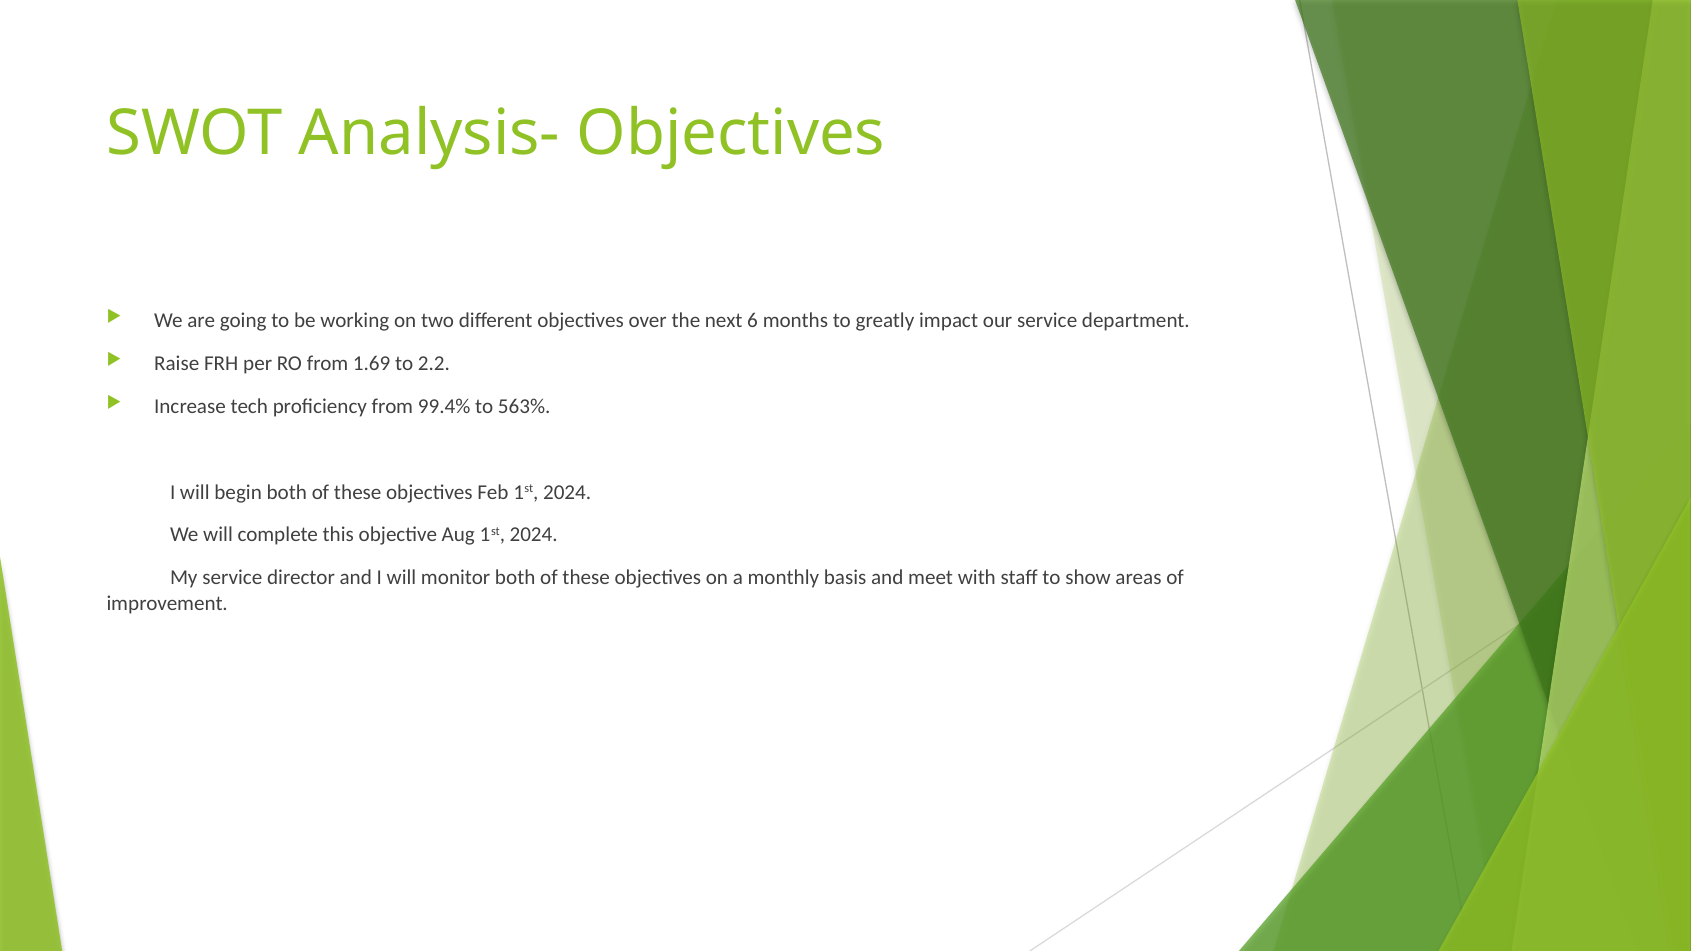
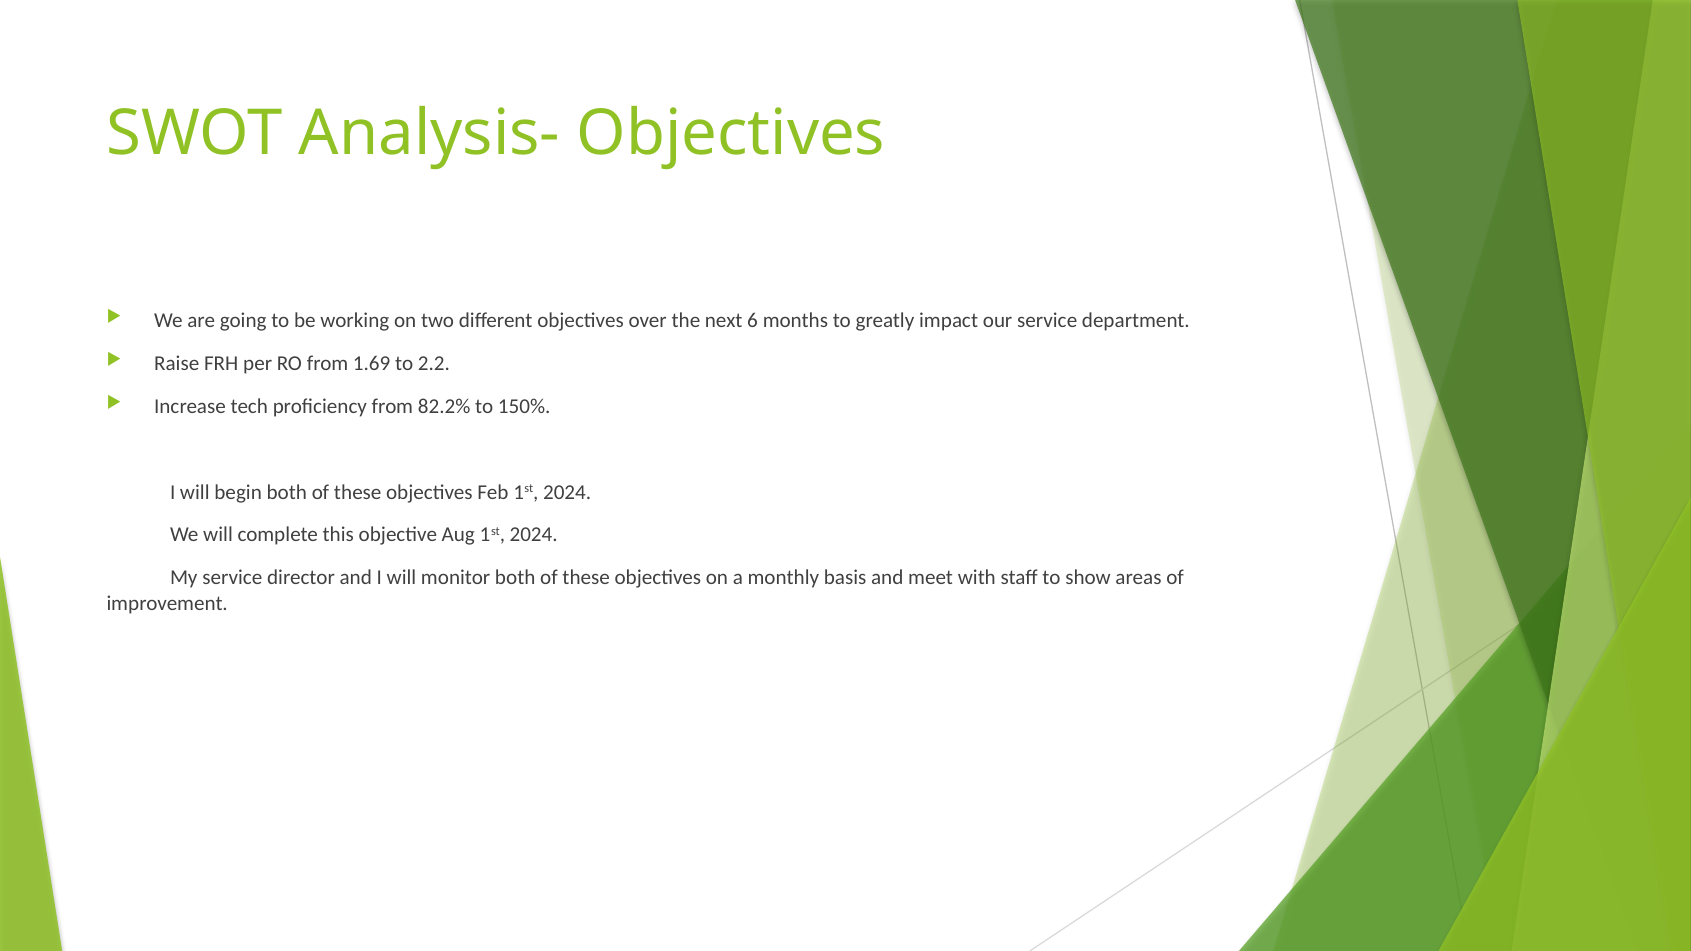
99.4%: 99.4% -> 82.2% (444, 406)
563%: 563% -> 150% (524, 406)
